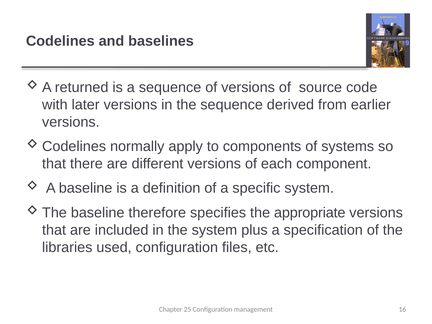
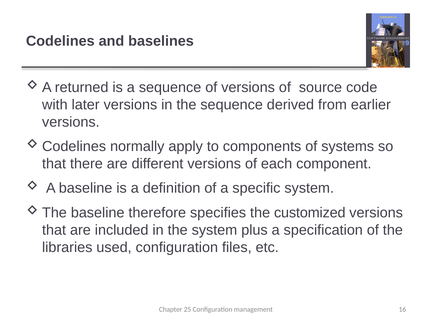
appropriate: appropriate -> customized (310, 213)
